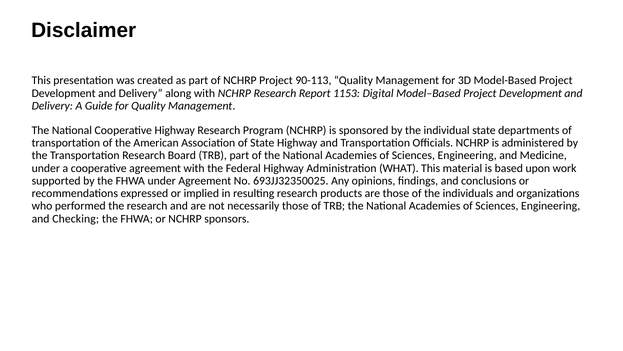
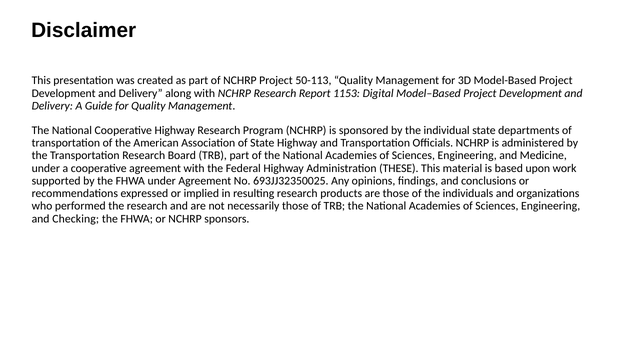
90-113: 90-113 -> 50-113 (313, 80)
WHAT: WHAT -> THESE (399, 168)
